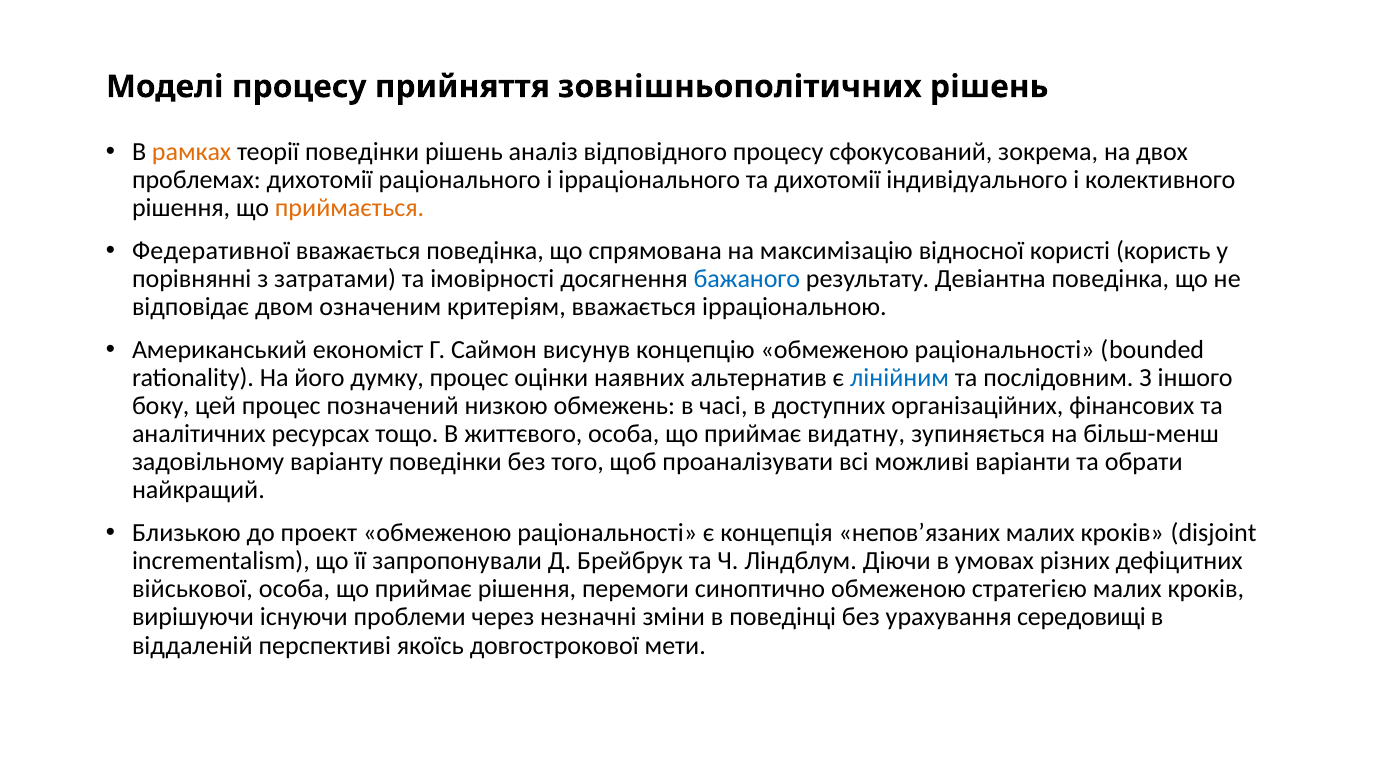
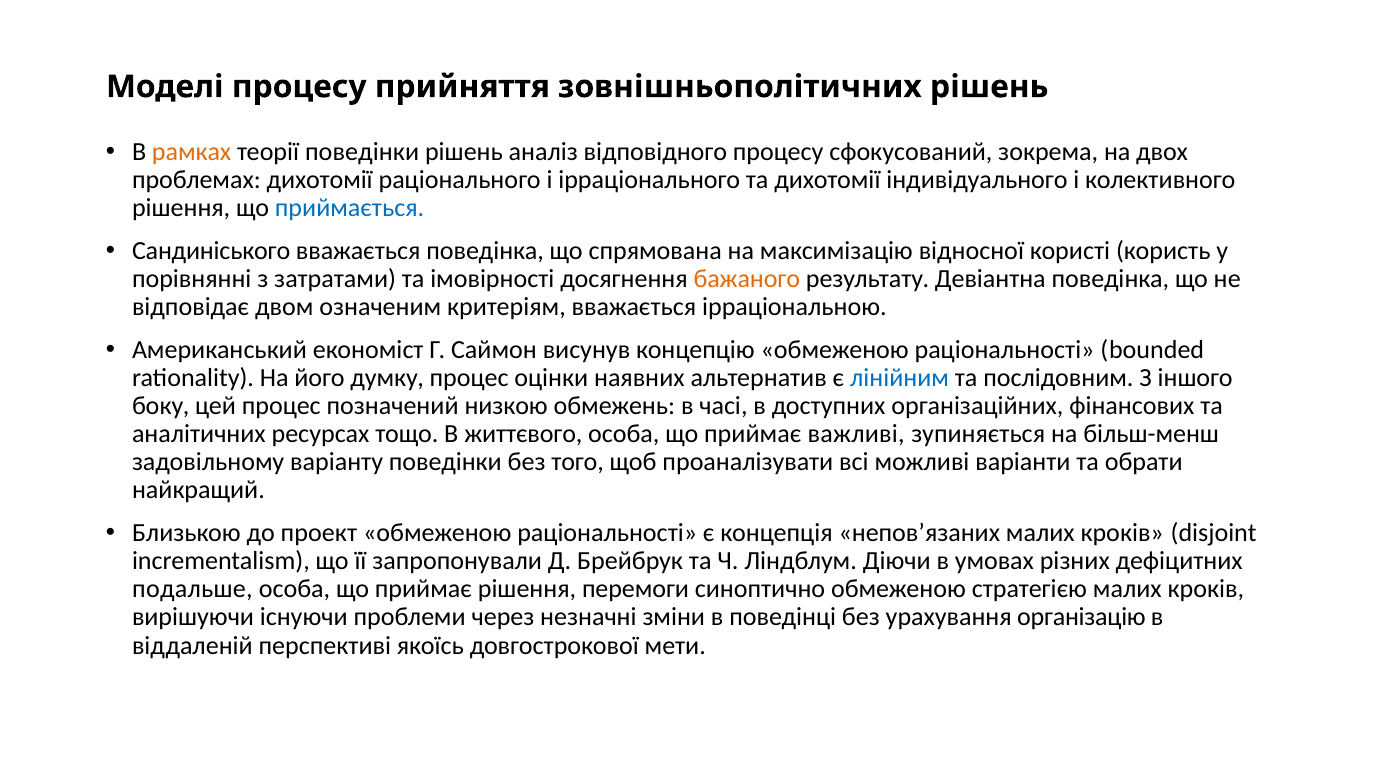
приймається colour: orange -> blue (350, 208)
Федеративної: Федеративної -> Сандиніського (211, 250)
бажаного colour: blue -> orange (747, 279)
видатну: видатну -> важливі (856, 434)
військової: військової -> подальше (192, 589)
середовищі: середовищі -> організацію (1081, 617)
